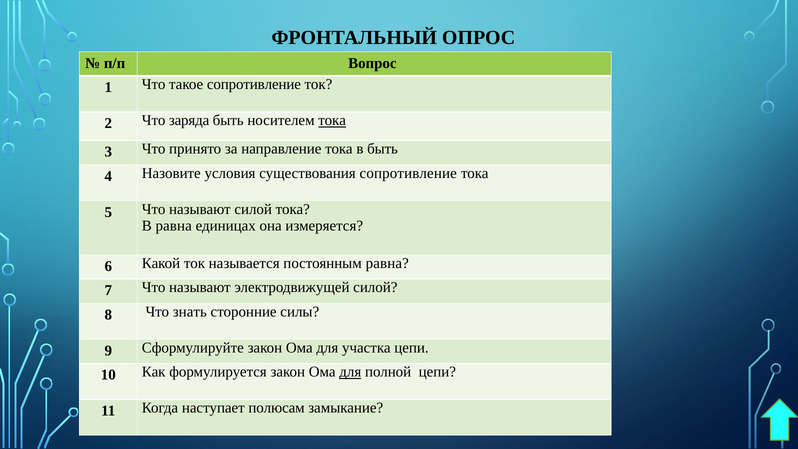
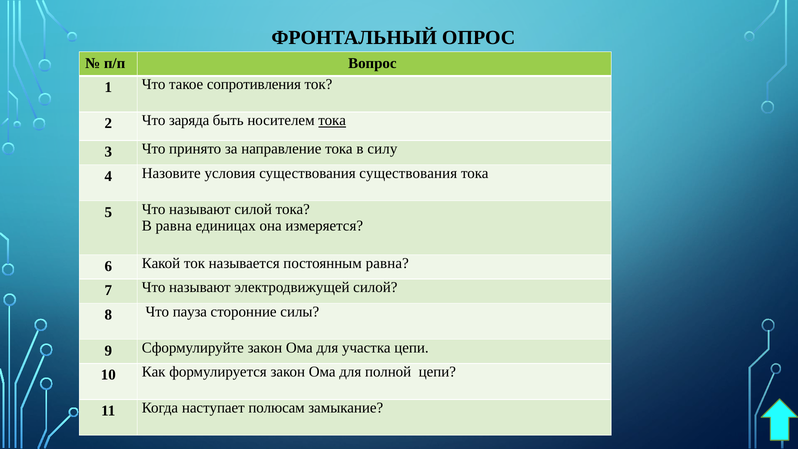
такое сопротивление: сопротивление -> сопротивления (254, 84)
в быть: быть -> силу (382, 149)
существования сопротивление: сопротивление -> существования (408, 173)
знать: знать -> пауза (190, 312)
для underline: present -> none (350, 372)
